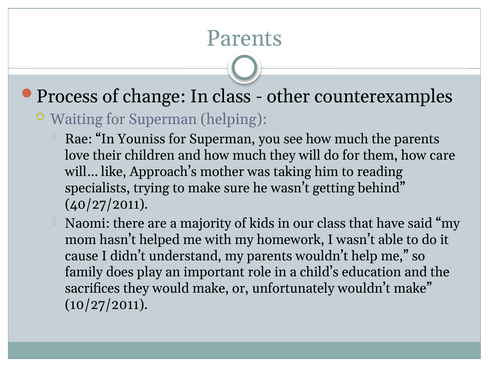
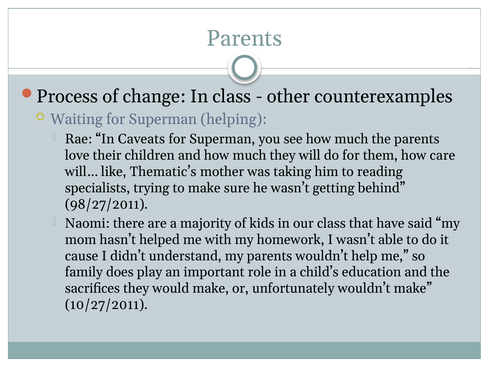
Youniss: Youniss -> Caveats (141, 139)
Approach’s: Approach’s -> Thematic’s (163, 171)
40/27/2011: 40/27/2011 -> 98/27/2011 (106, 204)
